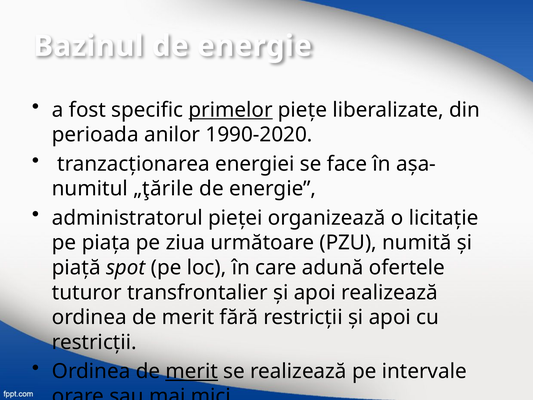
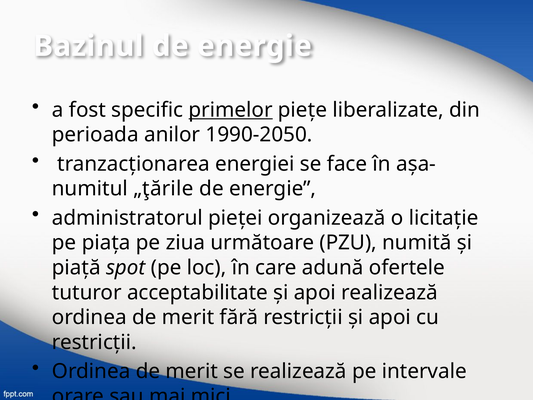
1990-2020: 1990-2020 -> 1990-2050 (259, 135)
transfrontalier: transfrontalier -> acceptabilitate (197, 292)
merit underline: present -> none (192, 371)
